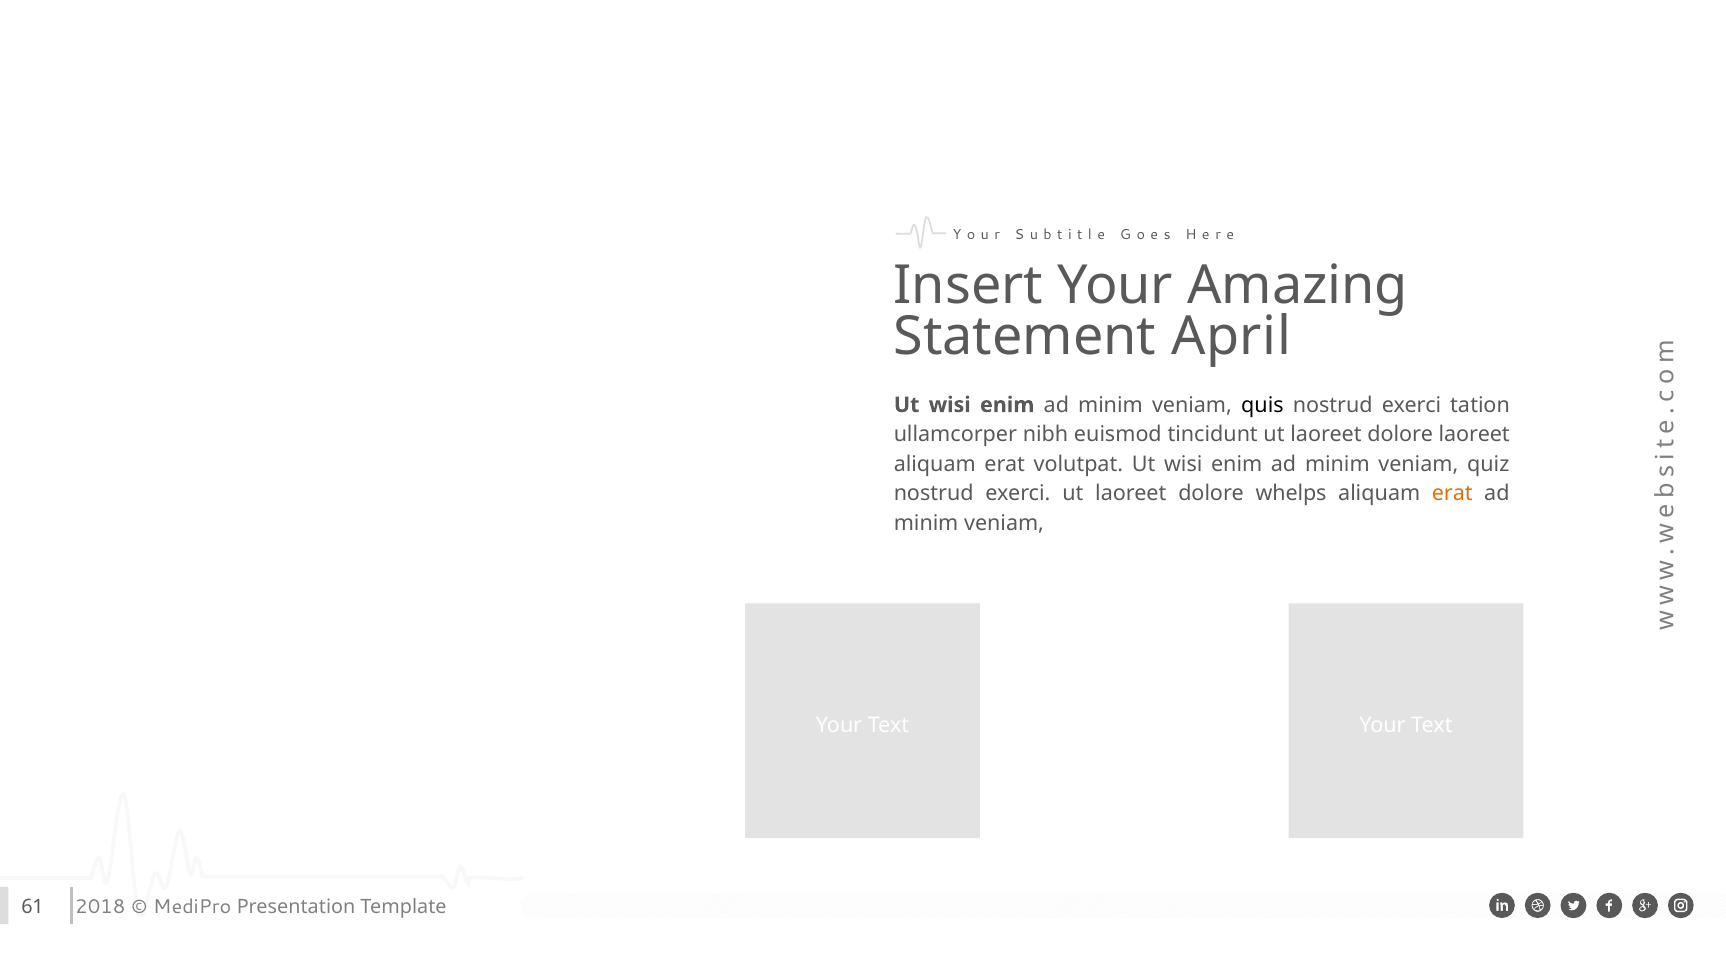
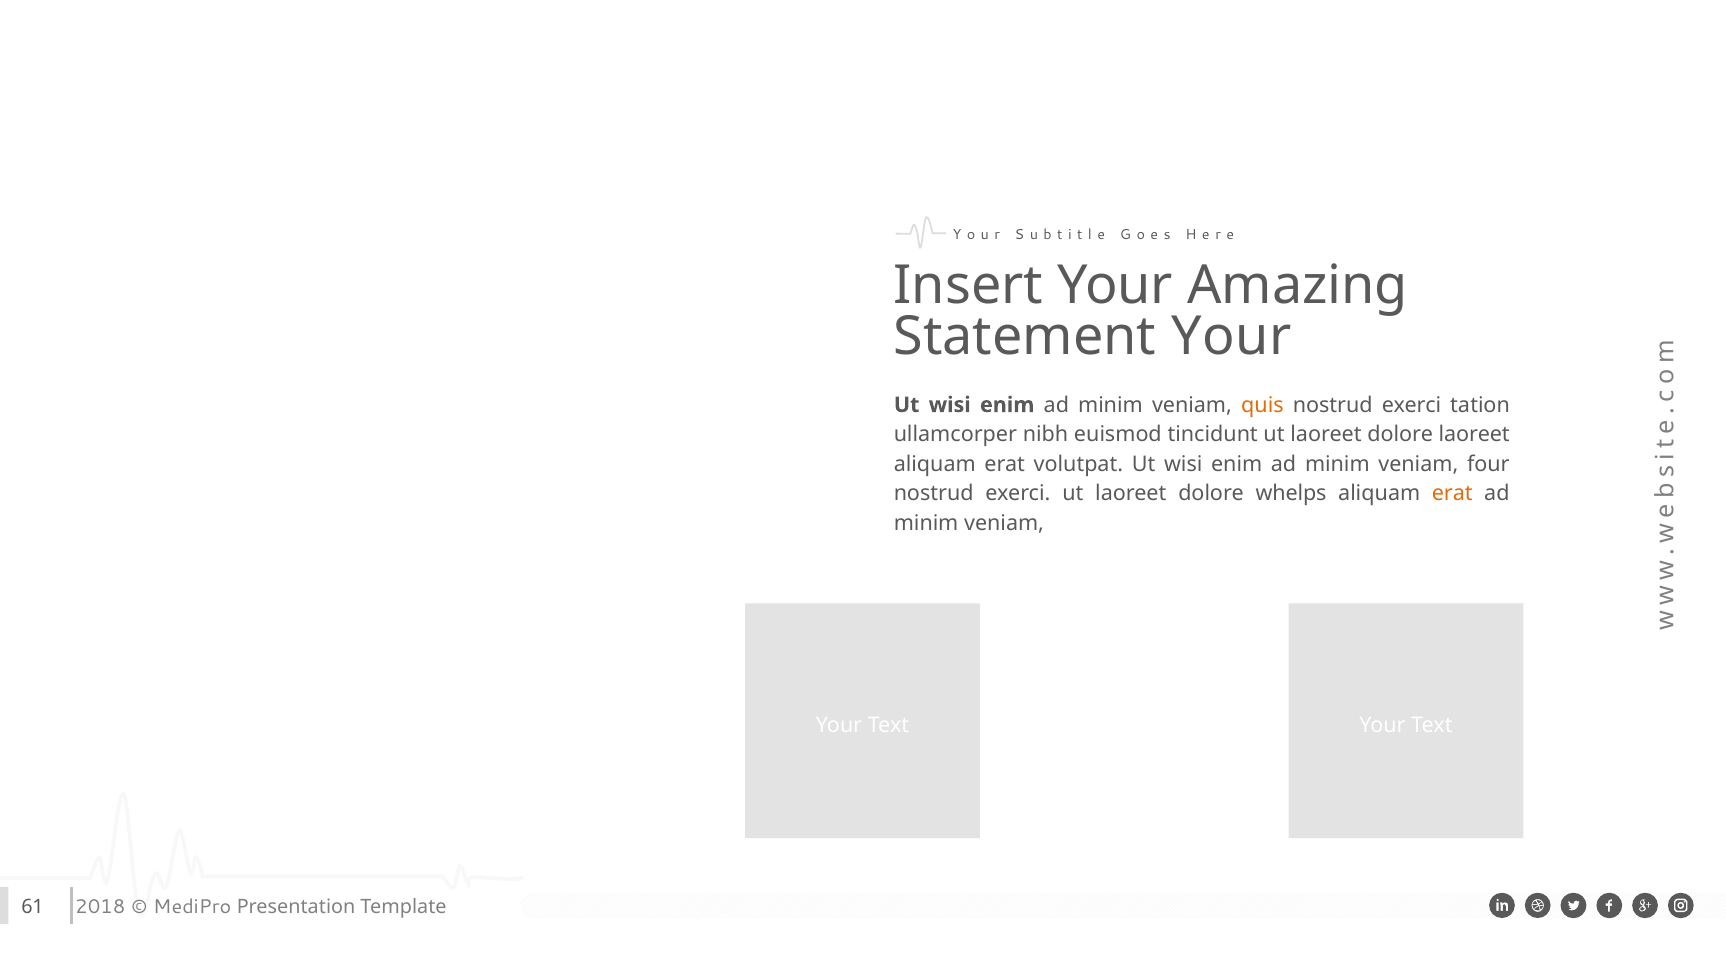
Statement April: April -> Your (1231, 337)
quis colour: black -> orange (1262, 405)
quiz: quiz -> four (1488, 464)
